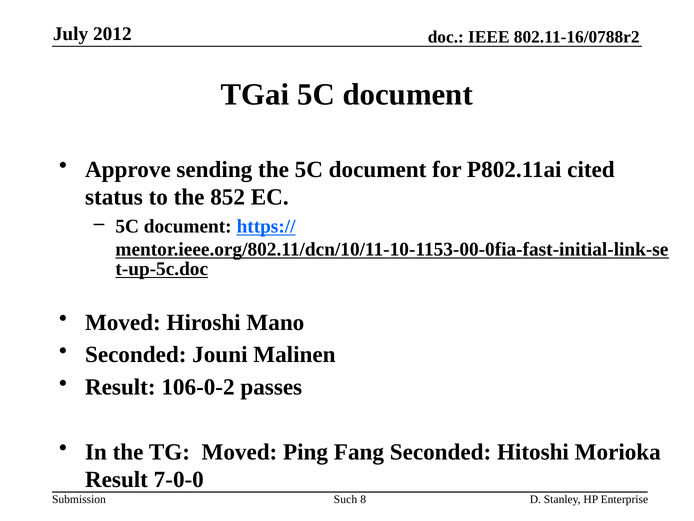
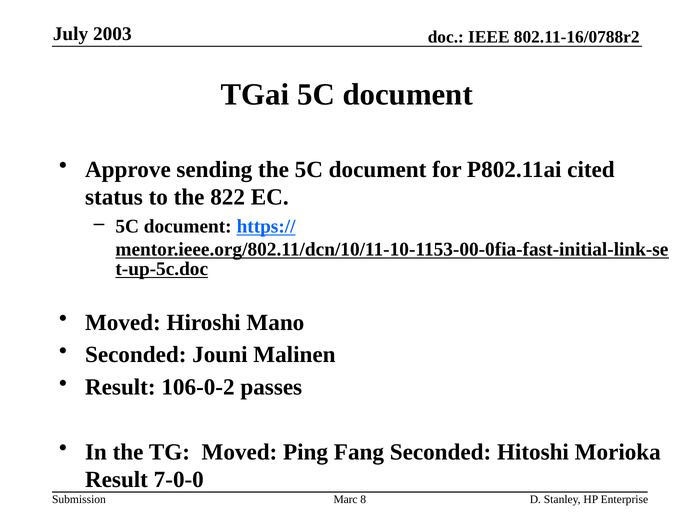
2012: 2012 -> 2003 (112, 34)
852: 852 -> 822 (228, 197)
Such: Such -> Marc (346, 499)
